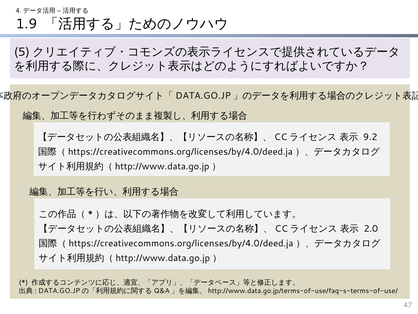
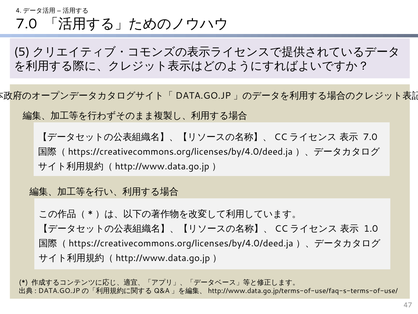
1.9: 1.9 -> 7.0 (26, 24)
9.2: 9.2 -> 7.0 (370, 137)
2.0: 2.0 -> 1.0 (371, 228)
